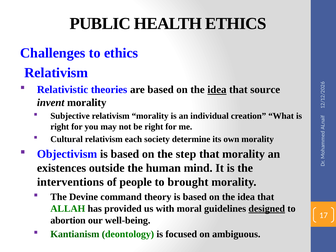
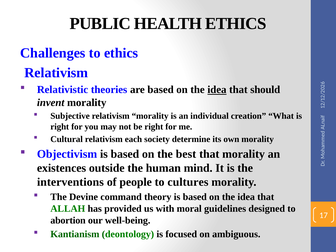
source: source -> should (265, 90)
step: step -> best (186, 154)
brought: brought -> cultures (188, 182)
designed underline: present -> none (267, 209)
